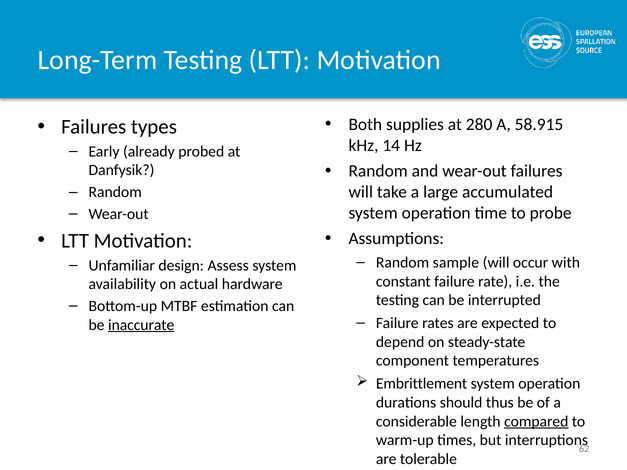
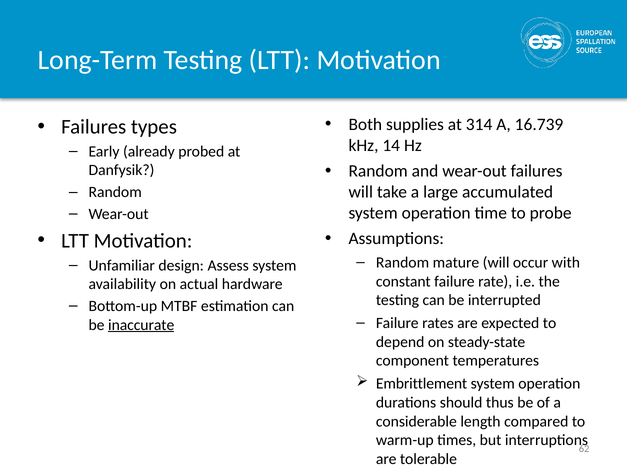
280: 280 -> 314 (479, 125)
58.915: 58.915 -> 16.739 (539, 125)
sample: sample -> mature (456, 263)
compared underline: present -> none (536, 422)
